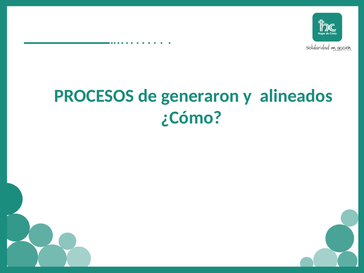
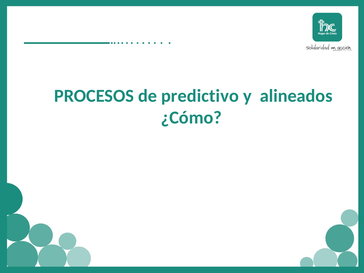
generaron: generaron -> predictivo (200, 96)
